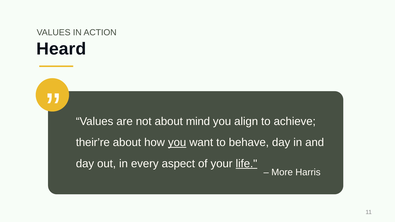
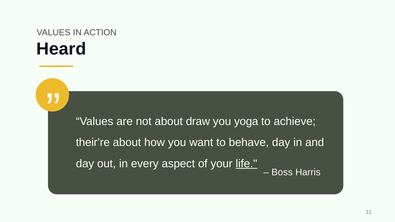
mind: mind -> draw (198, 121)
align: align -> yoga (246, 121)
you underline: present -> none (177, 143)
More: More -> Boss (282, 173)
